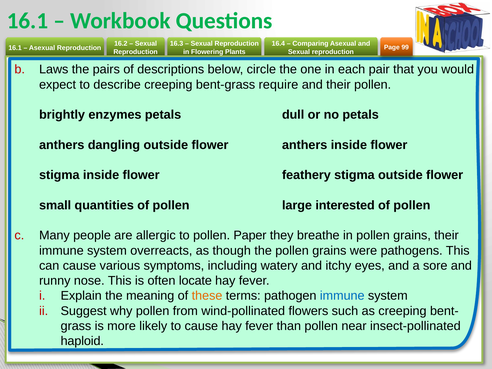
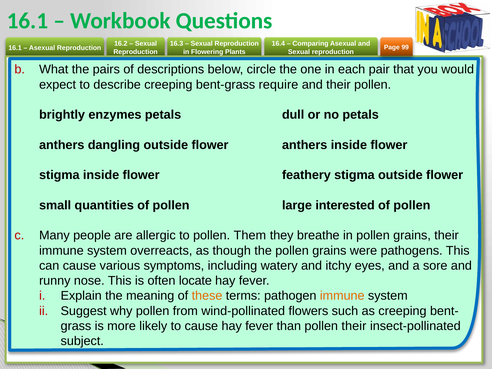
Laws: Laws -> What (54, 69)
Paper: Paper -> Them (250, 235)
immune colour: blue -> orange (342, 296)
pollen near: near -> their (354, 326)
haploid: haploid -> subject (82, 341)
